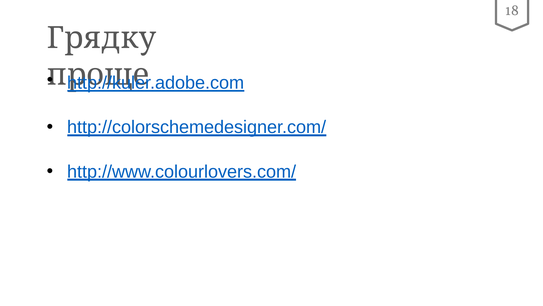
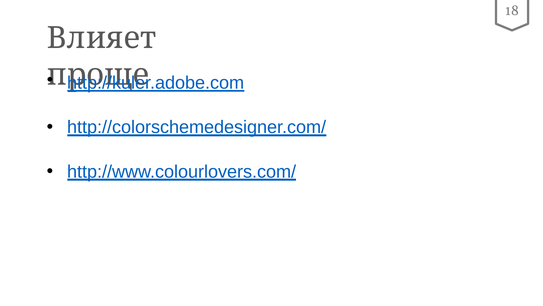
Грядку: Грядку -> Влияет (102, 38)
